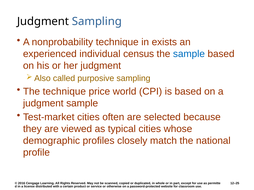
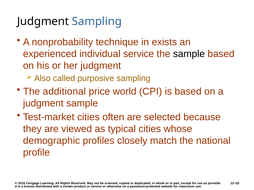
individual census: census -> service (139, 54)
sample colour: blue -> black (189, 54)
The technique: technique -> additional (64, 92)
